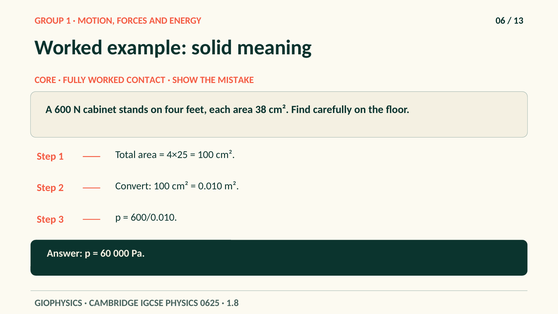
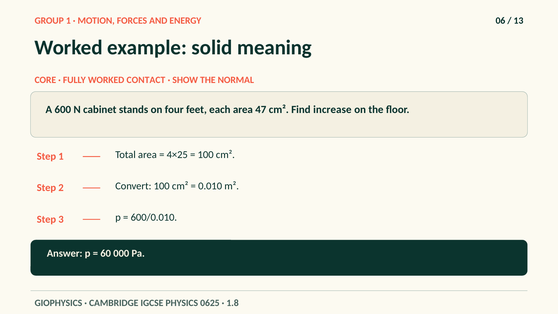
MISTAKE: MISTAKE -> NORMAL (236, 80)
38: 38 -> 47 (261, 110)
carefully: carefully -> increase (332, 110)
